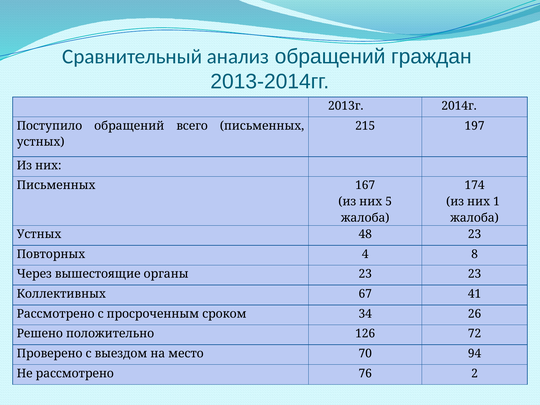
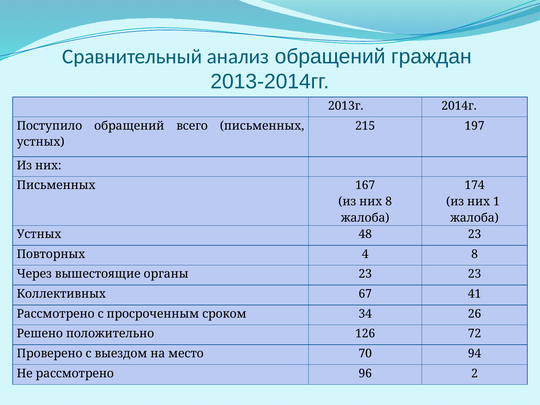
них 5: 5 -> 8 (389, 202)
76: 76 -> 96 (365, 373)
